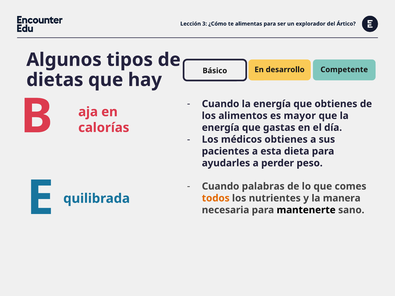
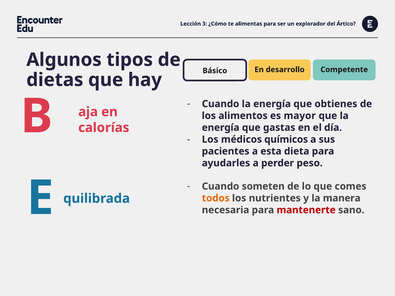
médicos obtienes: obtienes -> químicos (286, 140)
palabras: palabras -> someten (263, 186)
mantenerte colour: black -> red (306, 210)
